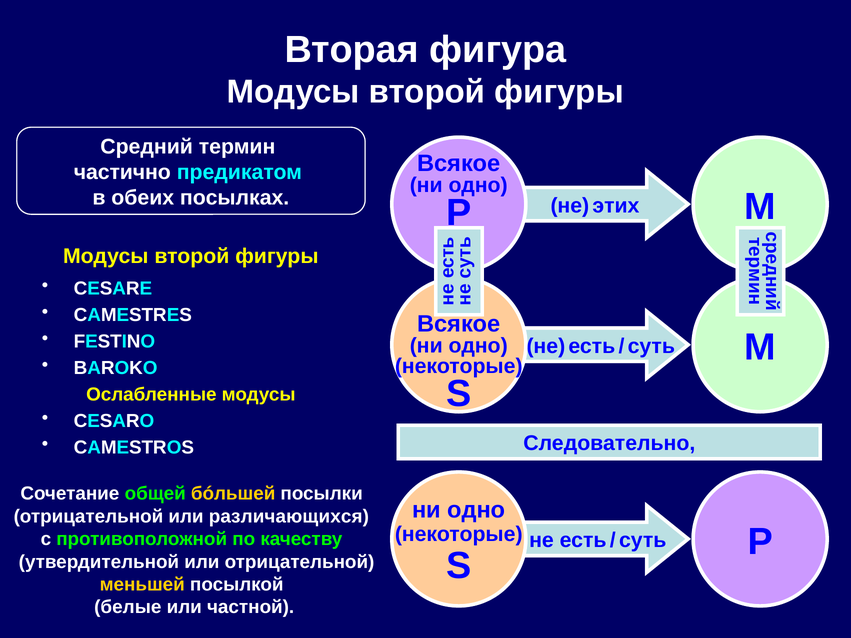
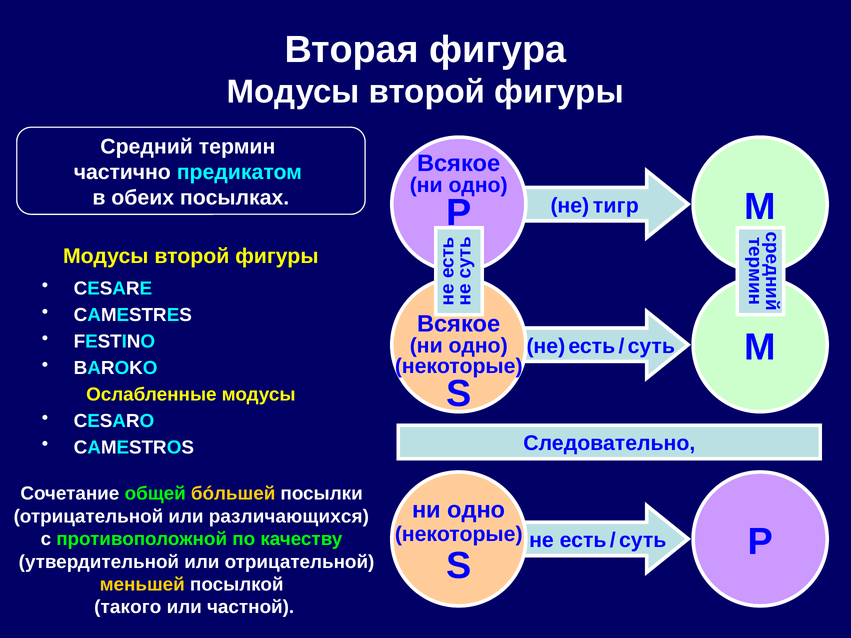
этих: этих -> тигр (616, 206)
белые: белые -> такого (128, 607)
